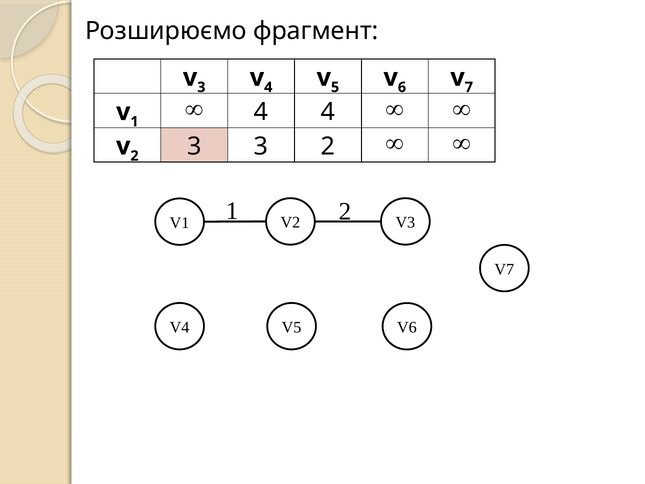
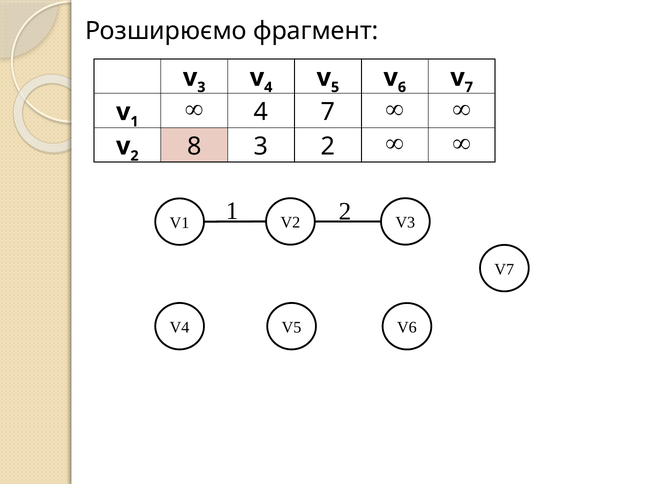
4 4: 4 -> 7 (328, 112)
2 3: 3 -> 8 (194, 146)
